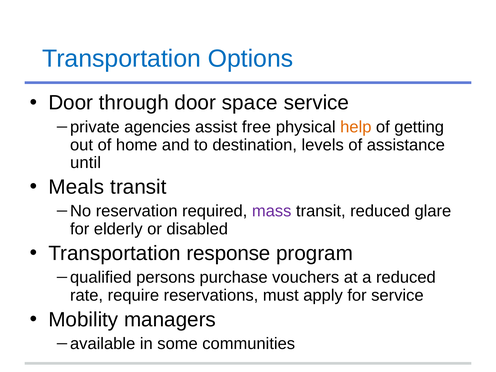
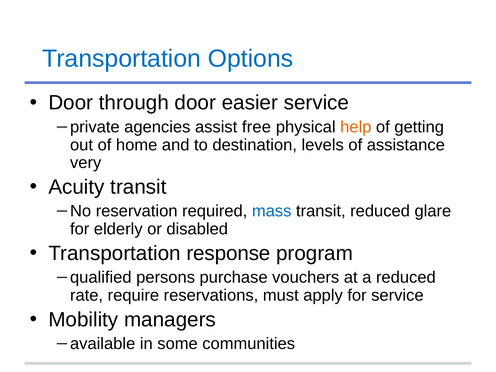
space: space -> easier (250, 103)
until: until -> very (86, 163)
Meals: Meals -> Acuity (76, 187)
mass colour: purple -> blue (272, 211)
